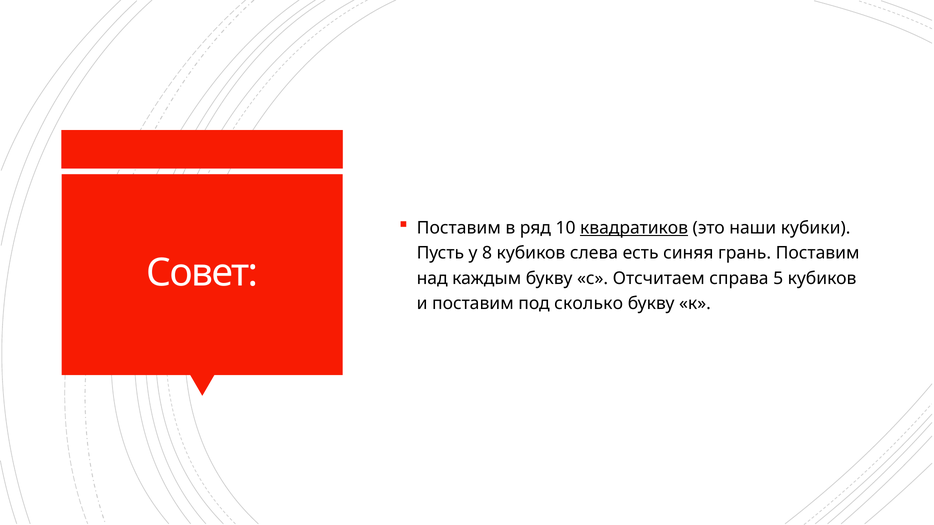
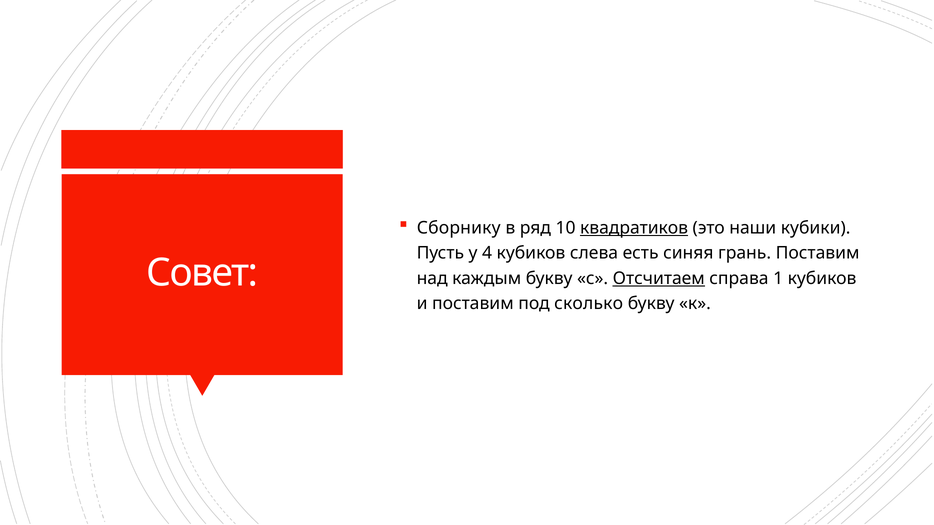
Поставим: Поставим -> Сборнику (459, 228)
8: 8 -> 4 (487, 253)
Отсчитаем underline: none -> present (659, 278)
5: 5 -> 1 (778, 278)
